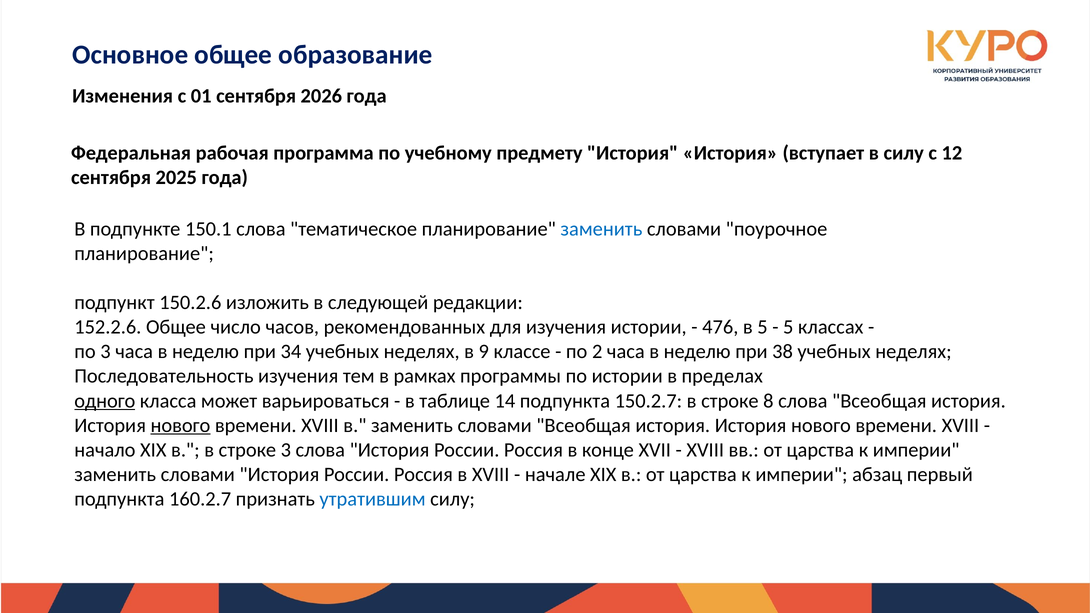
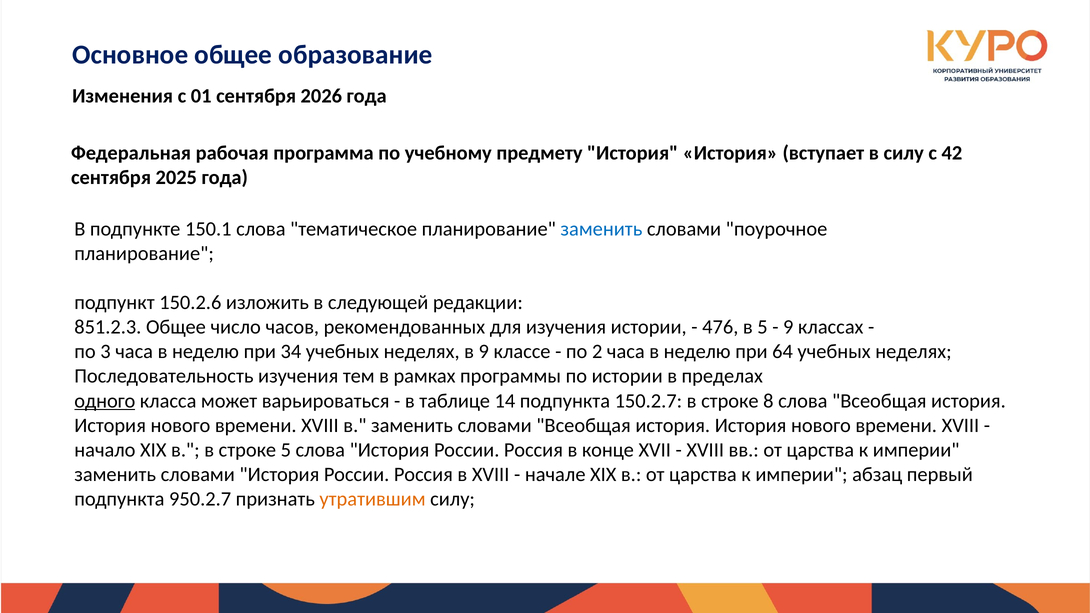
12: 12 -> 42 (952, 153)
152.2.6: 152.2.6 -> 851.2.3 (108, 327)
5: 5 -> 9 (788, 327)
38: 38 -> 64 (783, 352)
нового underline: present -> none (180, 425)
строке 3: 3 -> 5 (286, 450)
160.2.7: 160.2.7 -> 950.2.7 (200, 499)
утратившим colour: blue -> orange (373, 499)
